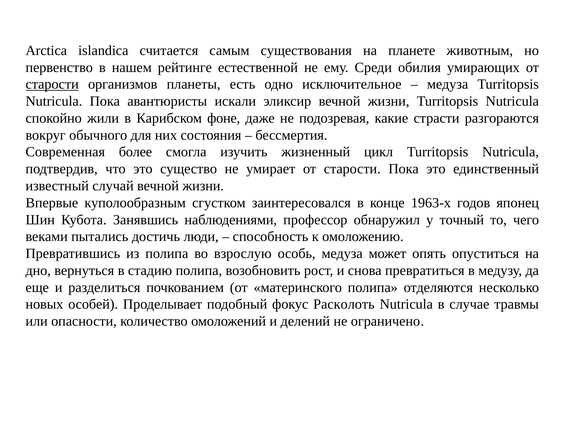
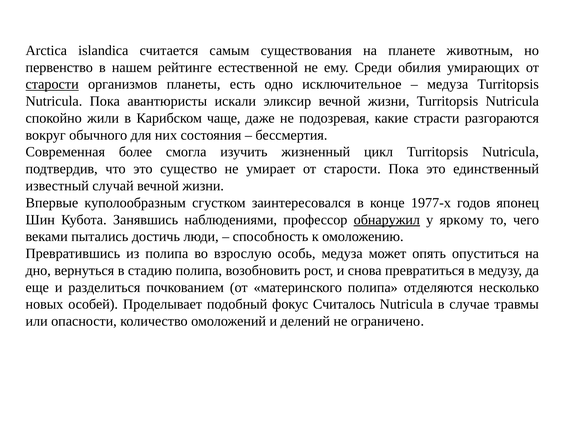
фоне: фоне -> чаще (224, 118)
1963-х: 1963-х -> 1977-х (431, 203)
обнаружил underline: none -> present (387, 220)
точный: точный -> яркому (462, 220)
Расколоть: Расколоть -> Считалось (344, 305)
